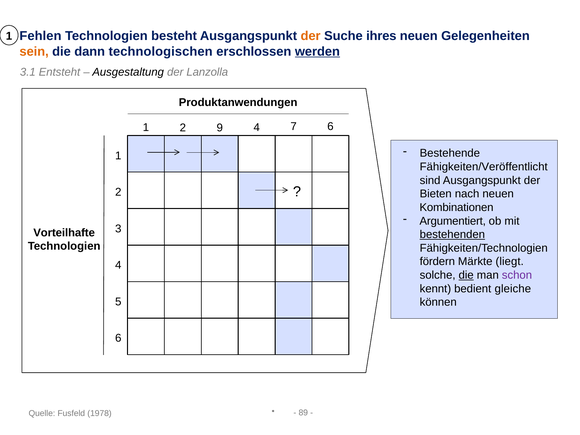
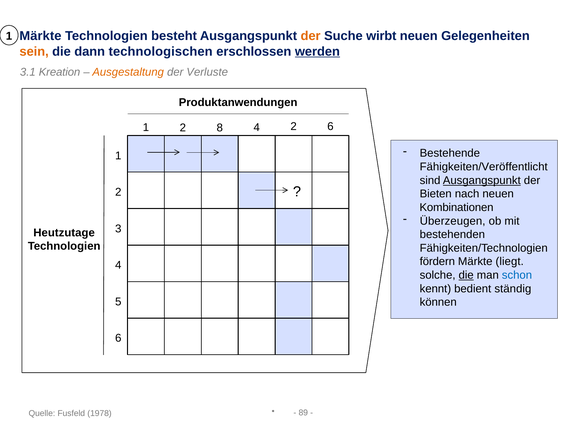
Fehlen: Fehlen -> Märkte (40, 36)
ihres: ihres -> wirbt (381, 36)
Entsteht: Entsteht -> Kreation (60, 72)
Ausgestaltung colour: black -> orange (128, 72)
Lanzolla: Lanzolla -> Verluste (207, 72)
9: 9 -> 8 (220, 128)
4 7: 7 -> 2 (294, 126)
Ausgangspunkt underline: none -> present (482, 180)
Argumentiert: Argumentiert -> Überzeugen (453, 221)
Vorteilhafte: Vorteilhafte -> Heutzutage (64, 233)
bestehenden underline: present -> none (452, 235)
schon colour: purple -> blue (517, 275)
gleiche: gleiche -> ständig (513, 289)
